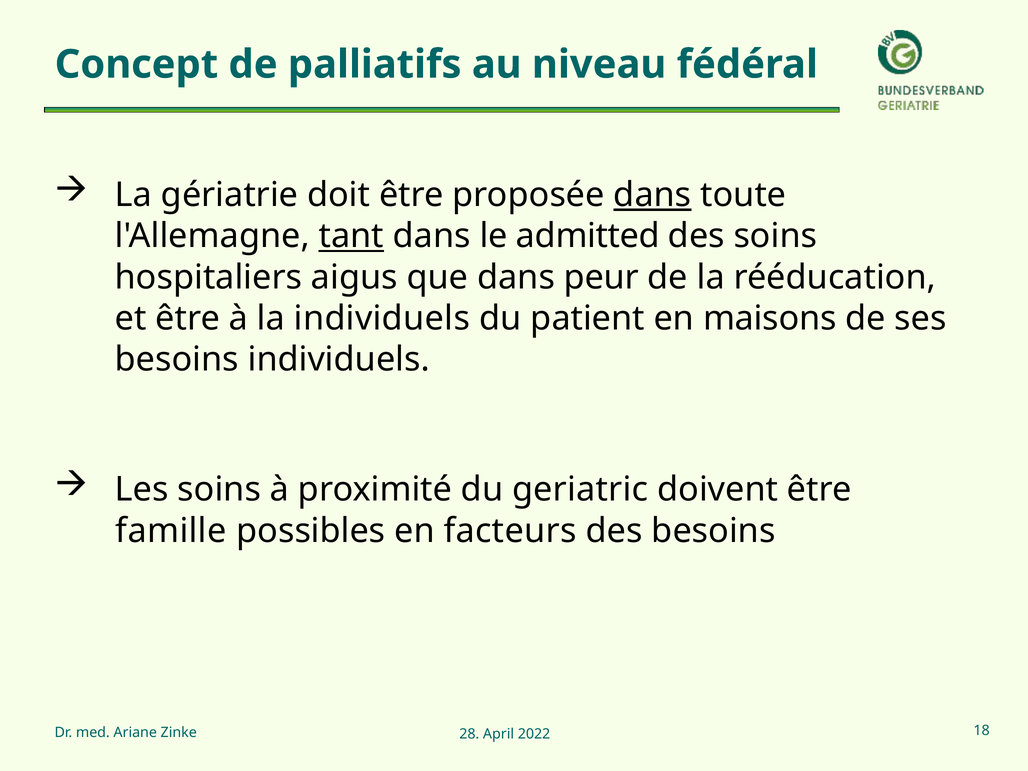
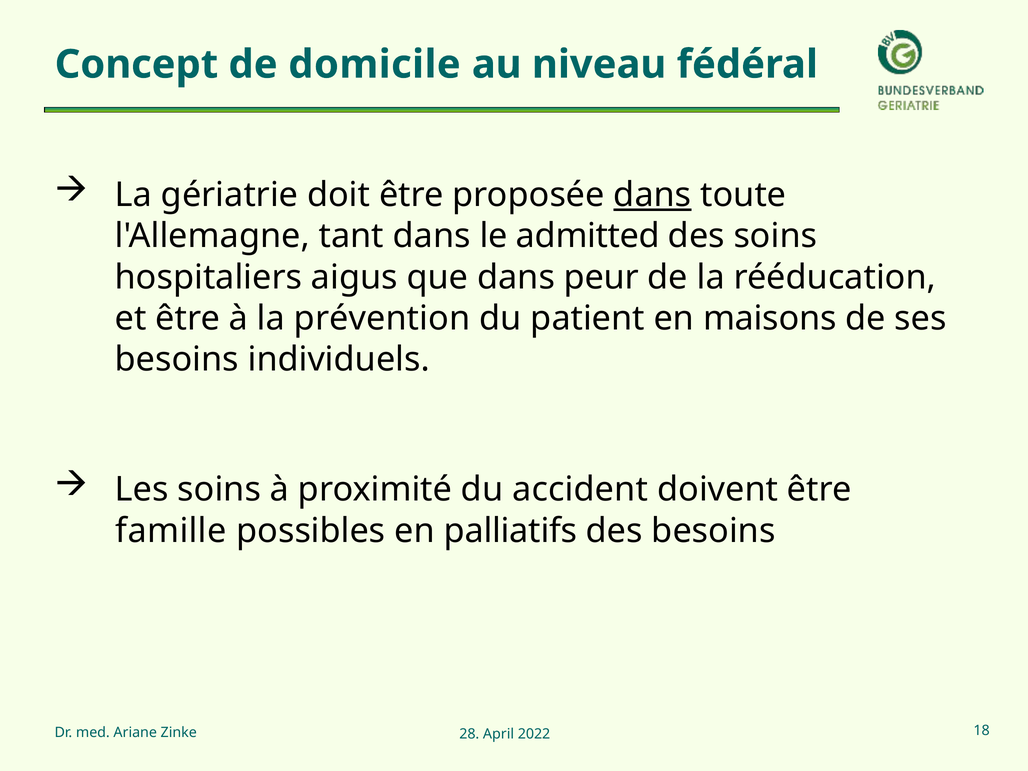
palliatifs: palliatifs -> domicile (374, 64)
tant underline: present -> none (351, 236)
la individuels: individuels -> prévention (382, 318)
geriatric: geriatric -> accident (580, 490)
facteurs: facteurs -> palliatifs (510, 531)
